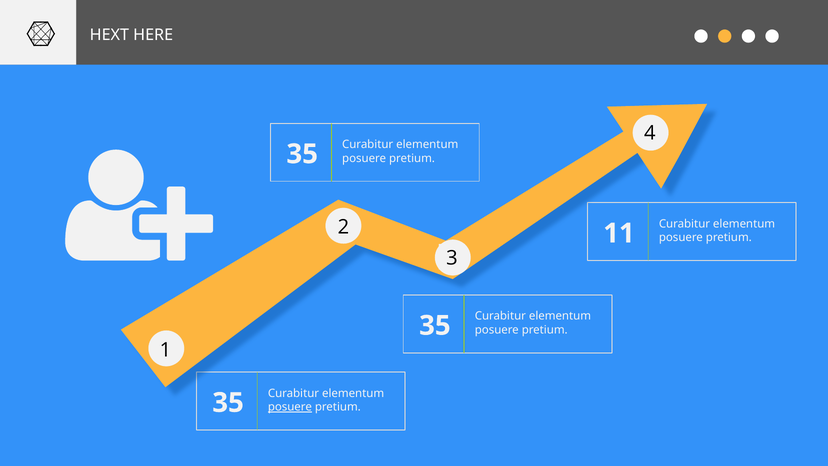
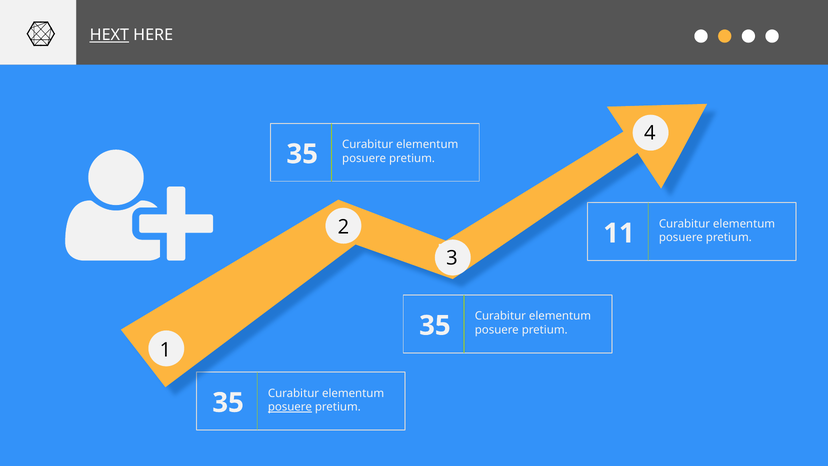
HEXT underline: none -> present (109, 35)
